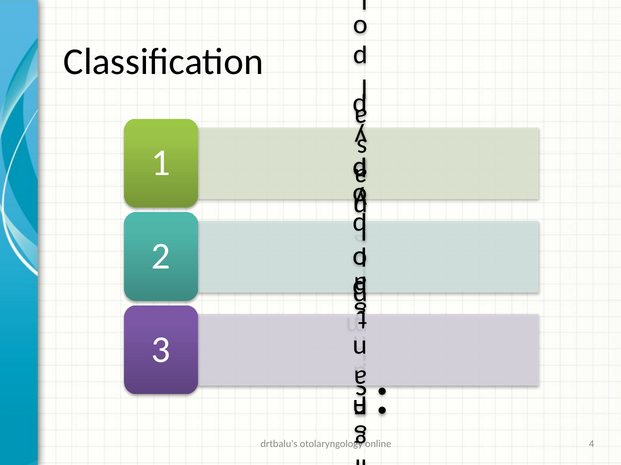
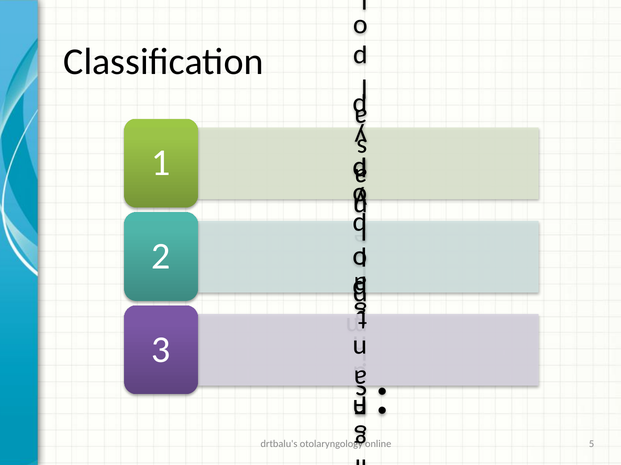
4: 4 -> 5 (592, 445)
